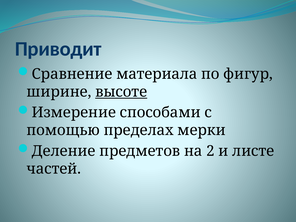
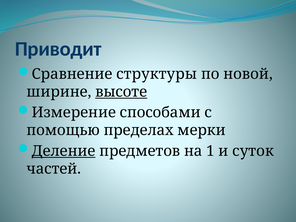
материала: материала -> структуры (157, 74)
фигур: фигур -> новой (248, 74)
Деление underline: none -> present (64, 151)
2: 2 -> 1 (210, 151)
листе: листе -> суток (253, 151)
